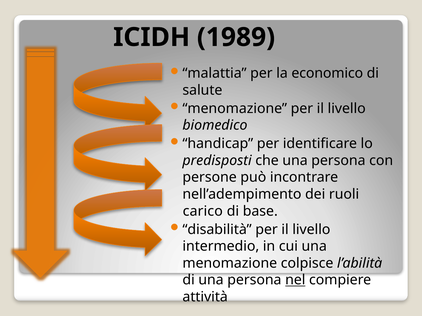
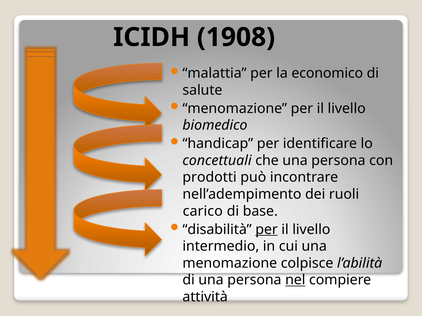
1989: 1989 -> 1908 (236, 37)
predisposti: predisposti -> concettuali (217, 161)
persone: persone -> prodotti (210, 178)
per underline: none -> present (267, 230)
